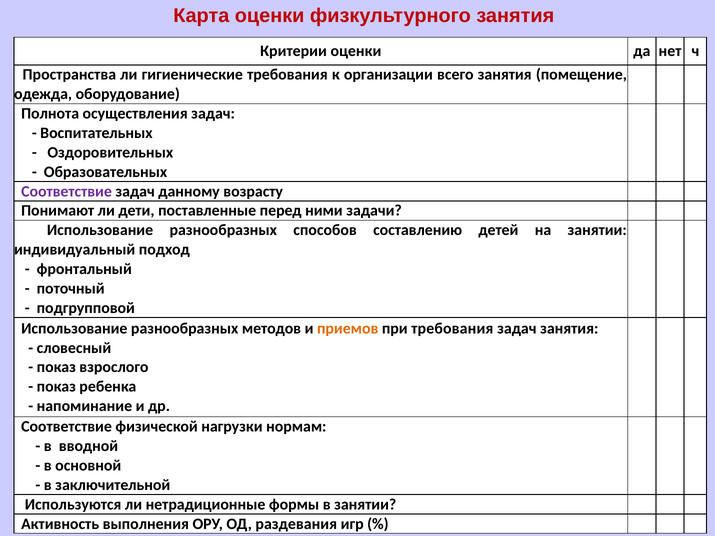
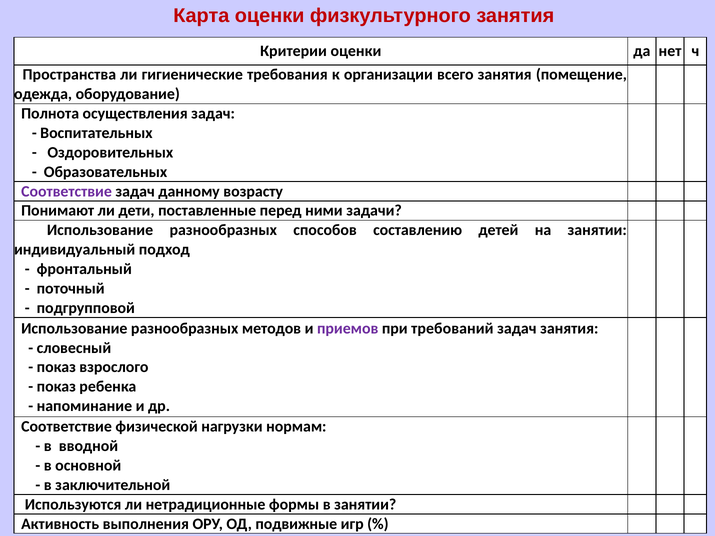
приемов colour: orange -> purple (348, 329)
при требования: требования -> требований (452, 329)
раздевания: раздевания -> подвижные (296, 524)
